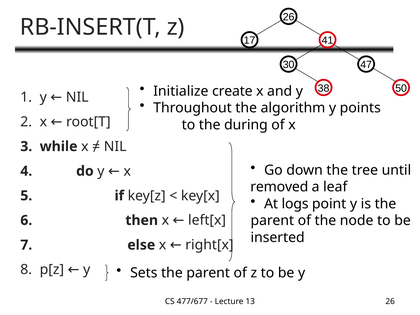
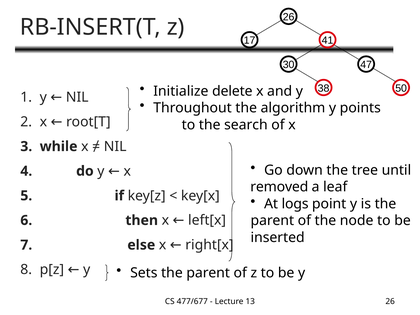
create: create -> delete (232, 91)
during: during -> search (246, 125)
